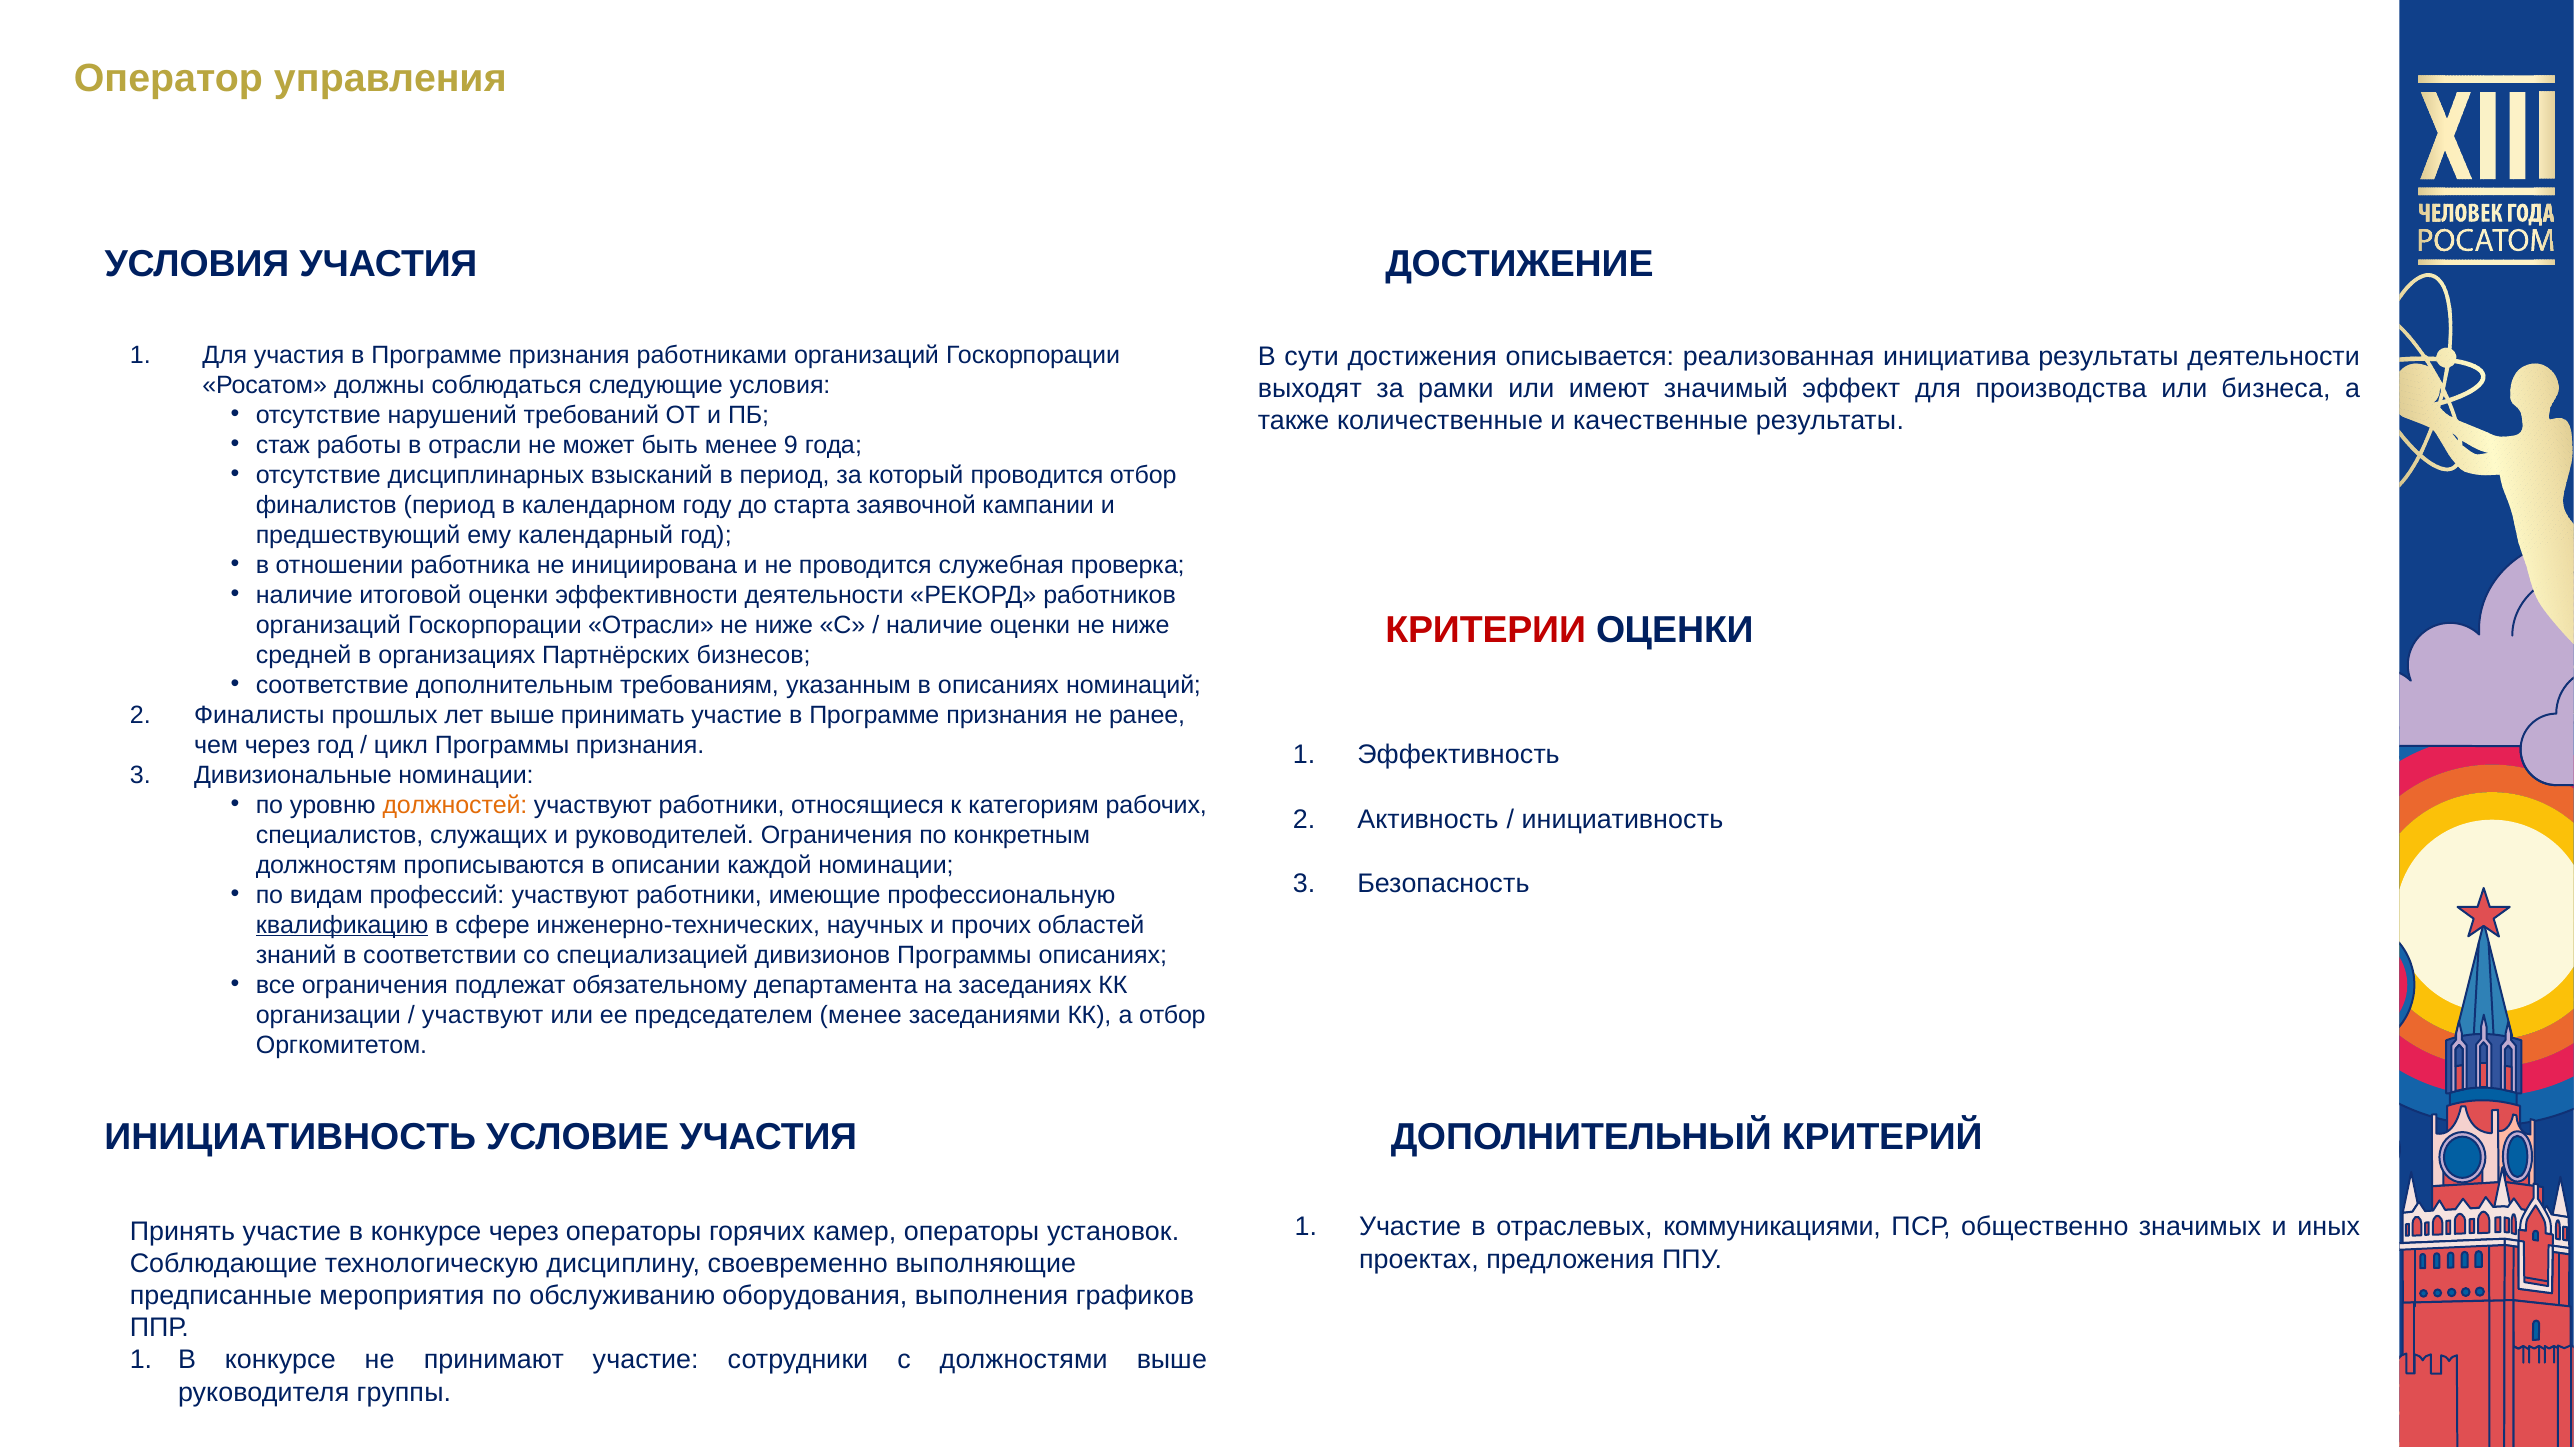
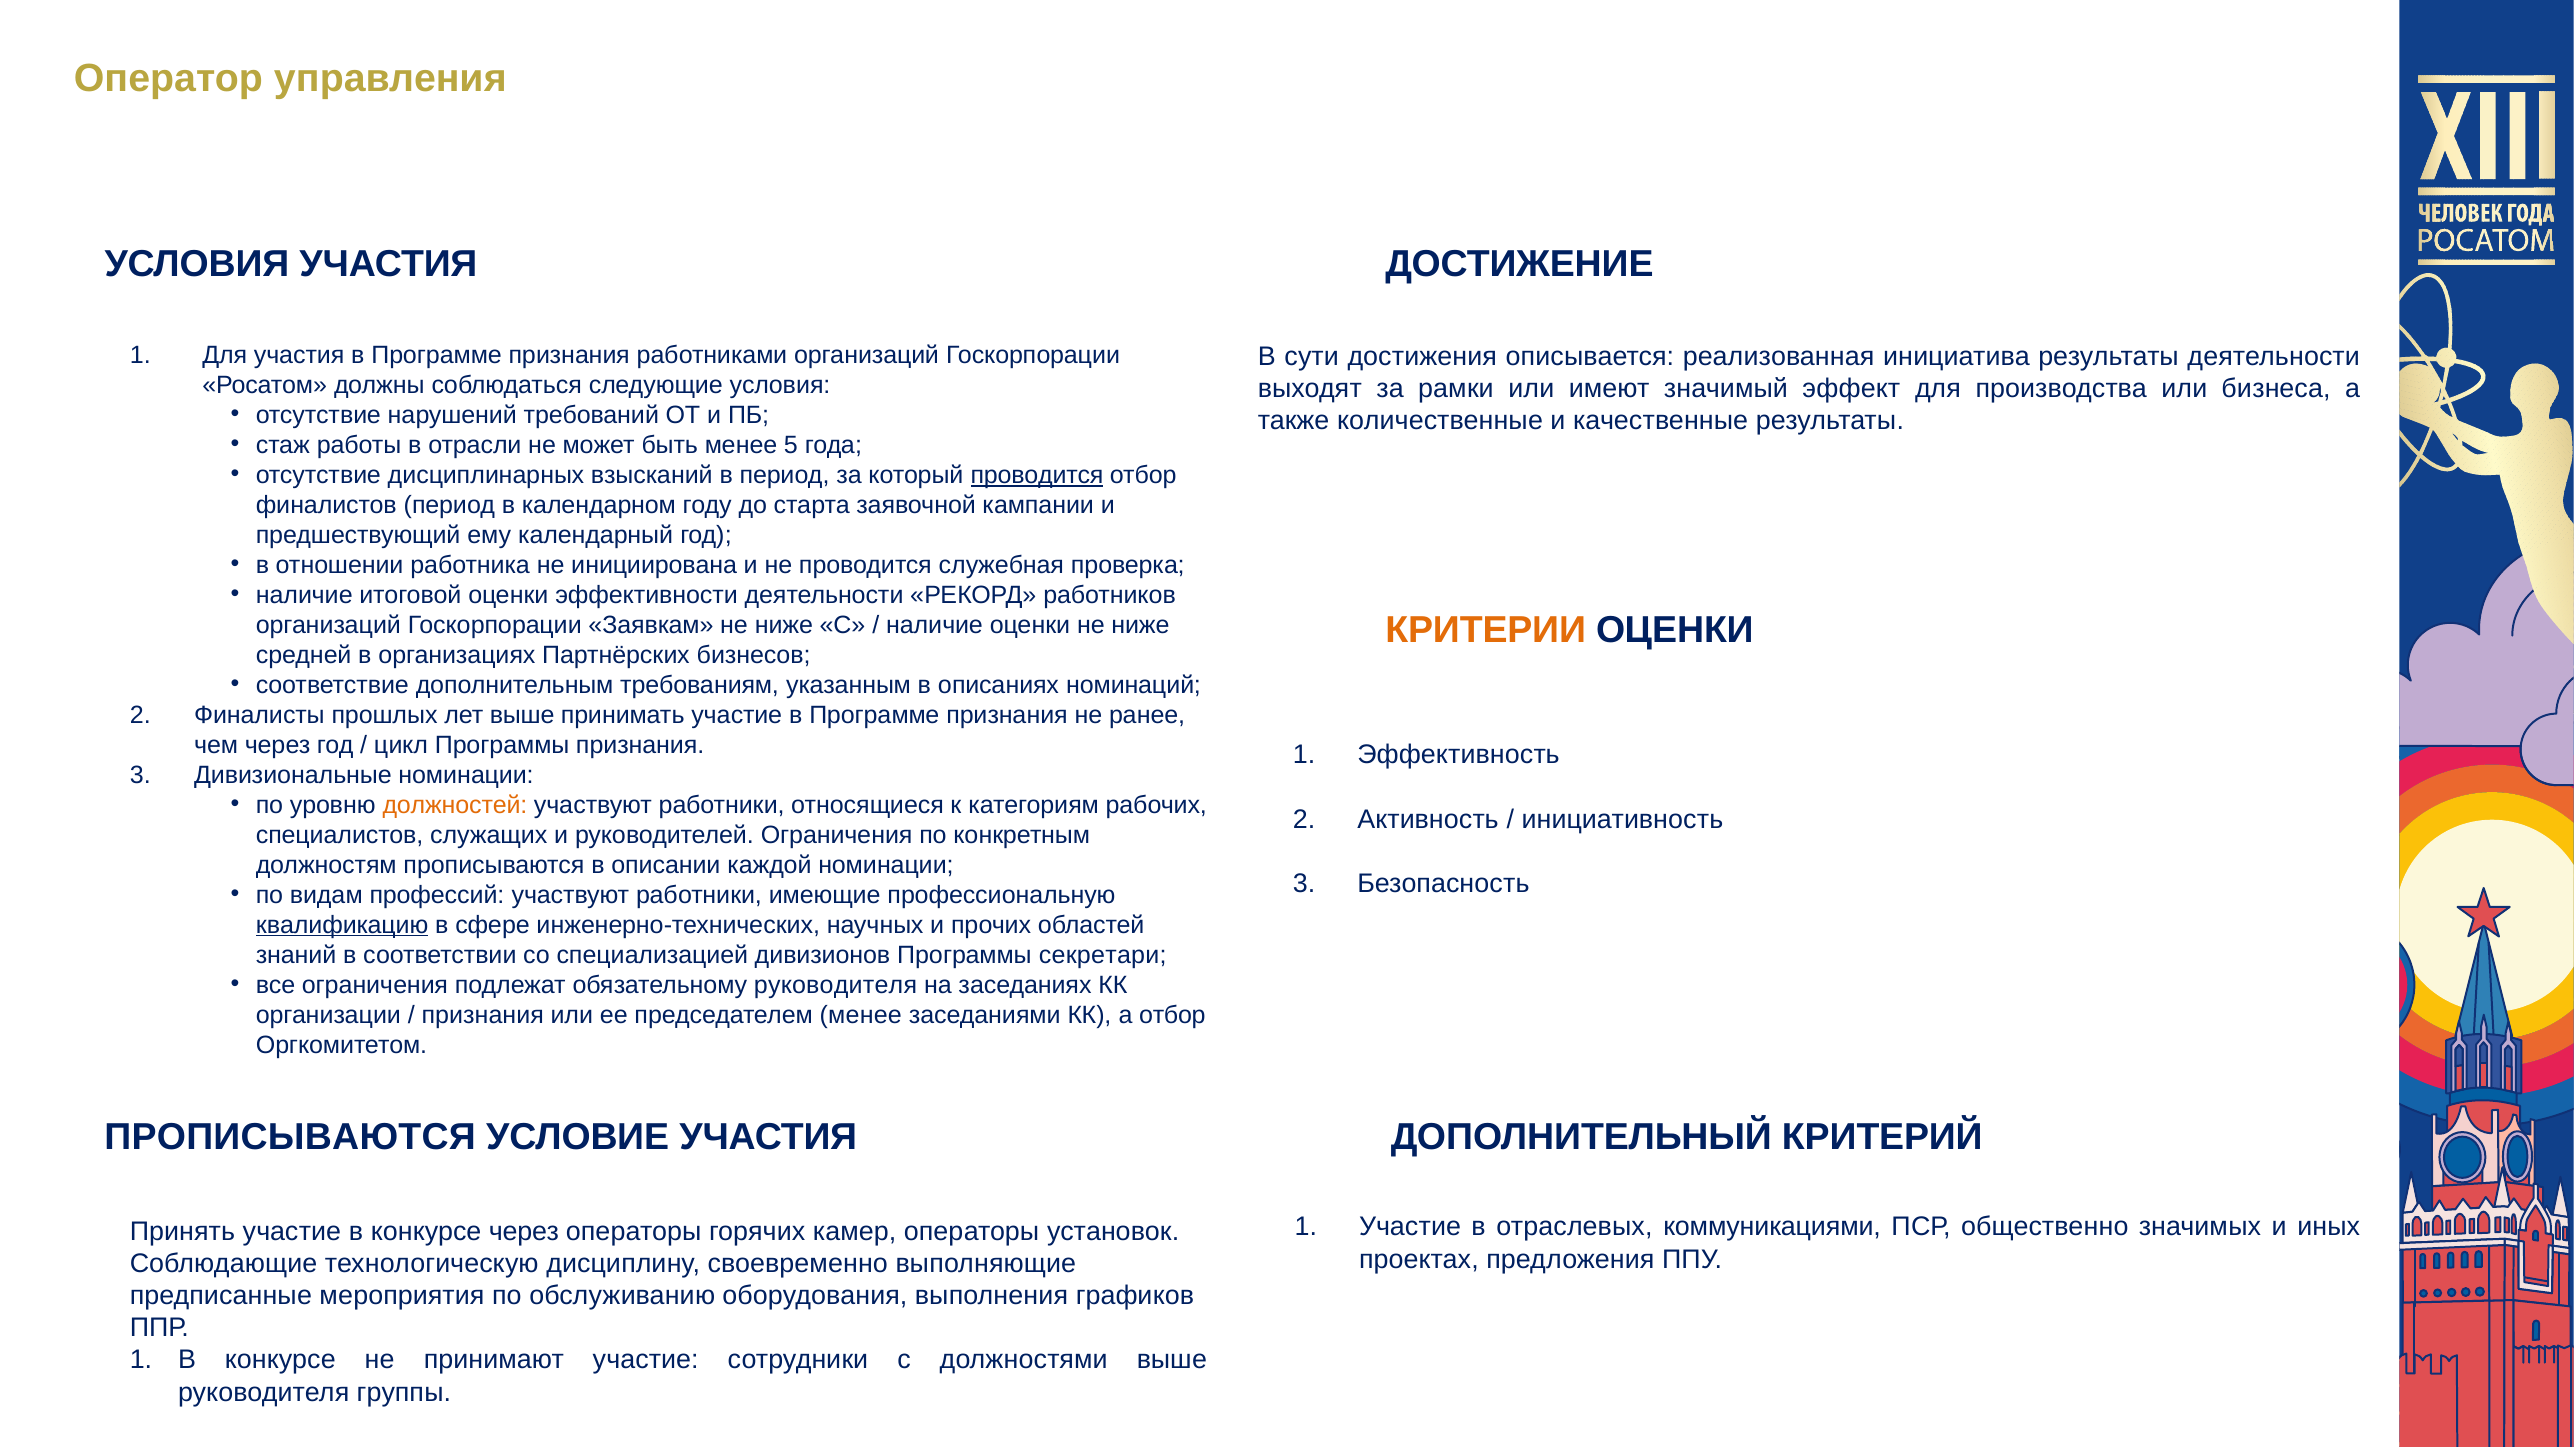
9: 9 -> 5 (791, 445)
проводится underline: none -> present (1037, 475)
КРИТЕРИИ colour: red -> orange (1486, 630)
Госкорпорации Отрасли: Отрасли -> Заявкам (651, 625)
Программы описаниях: описаниях -> секретари (1103, 955)
обязательному департамента: департамента -> руководителя (836, 985)
участвуют: участвуют -> признания (483, 1015)
ИНИЦИАТИВНОСТЬ: ИНИЦИАТИВНОСТЬ -> ПРОПИСЫВАЮТСЯ (290, 1137)
